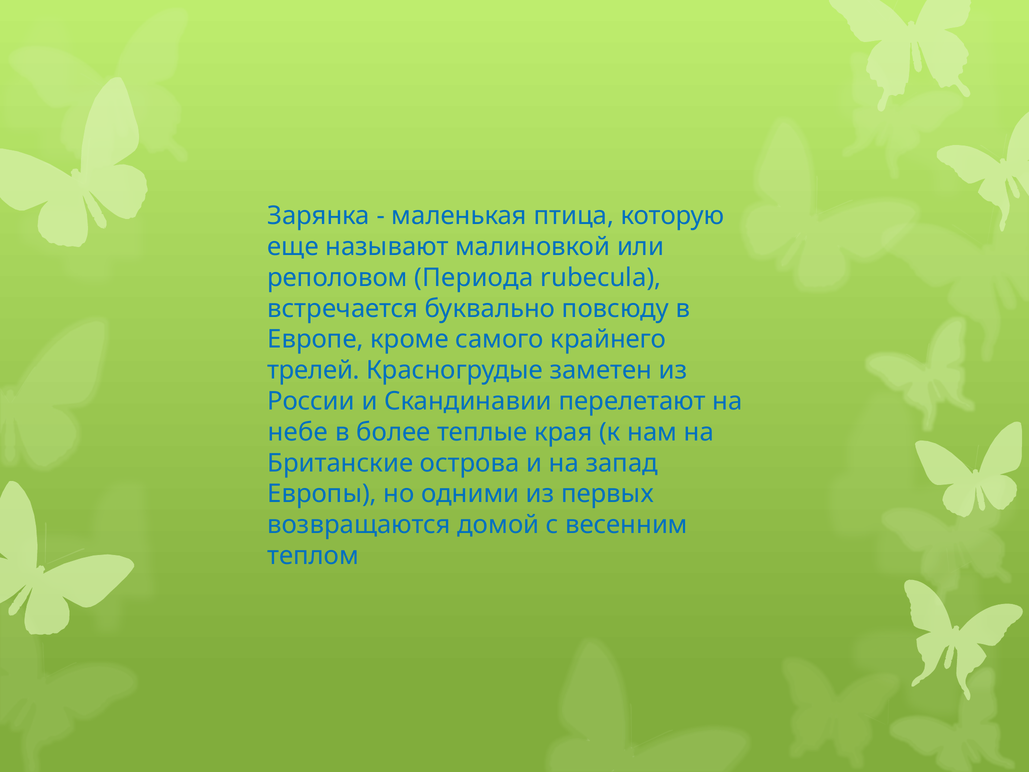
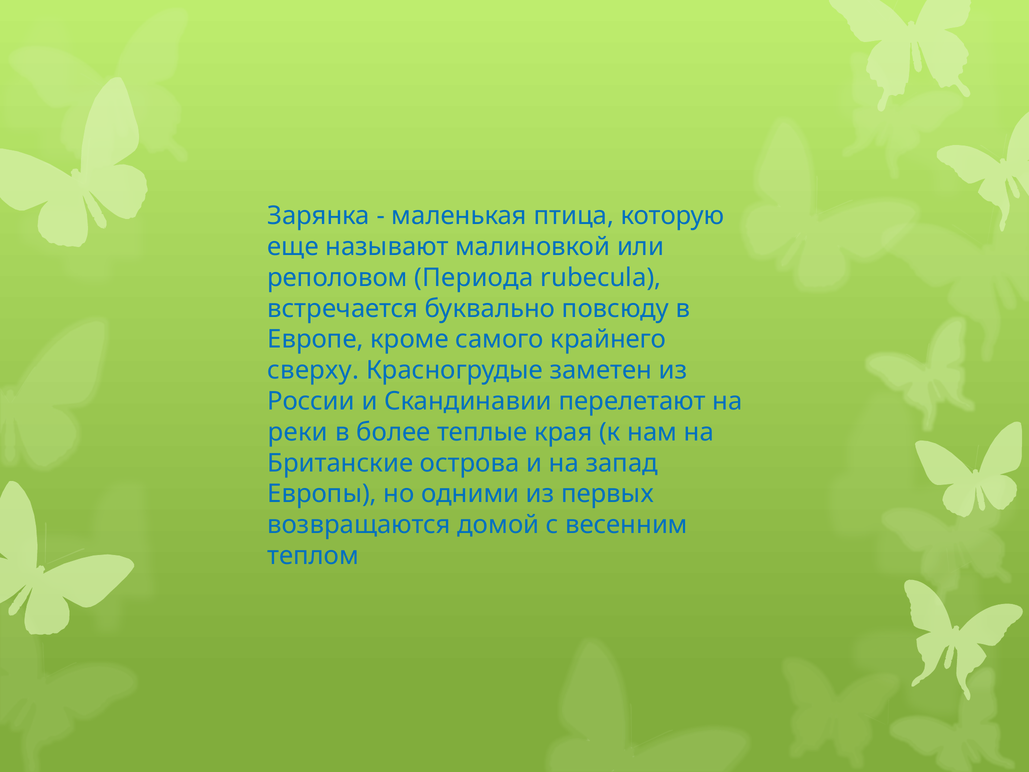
трелей: трелей -> сверху (313, 370)
небе: небе -> реки (298, 432)
